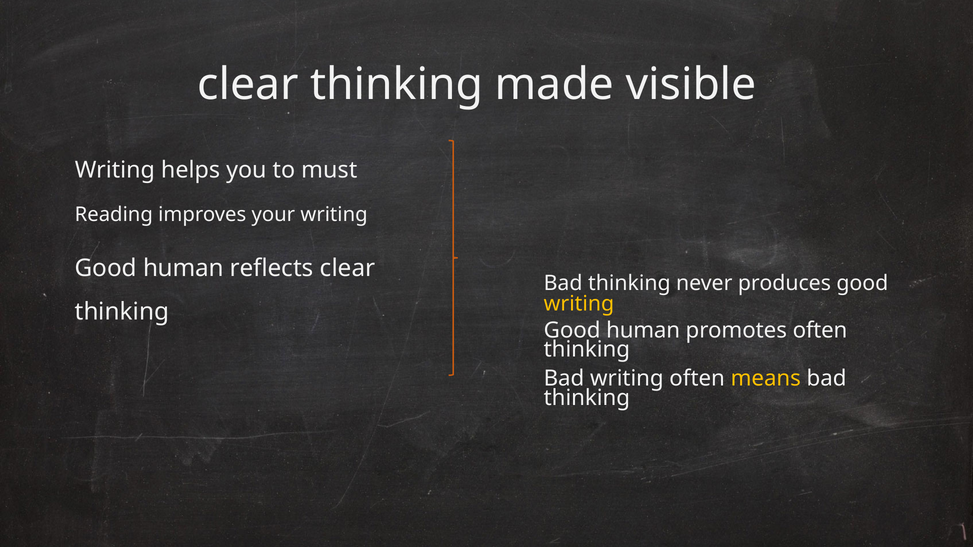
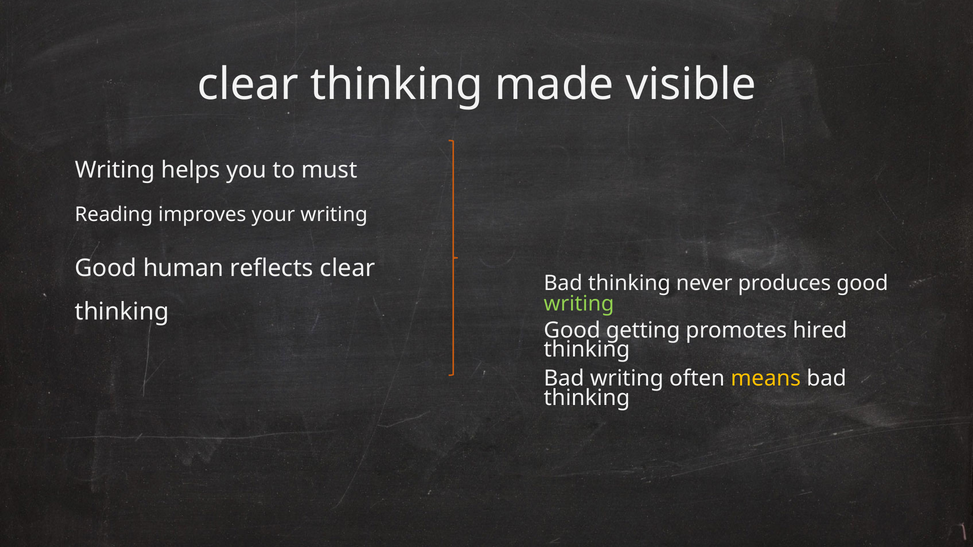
writing colour: yellow -> light green (579, 304)
human: human -> getting (643, 330)
promotes often: often -> hired (820, 330)
